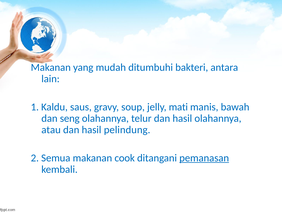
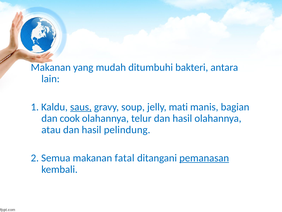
saus underline: none -> present (81, 107)
bawah: bawah -> bagian (235, 107)
seng: seng -> cook (70, 118)
cook: cook -> fatal (125, 158)
